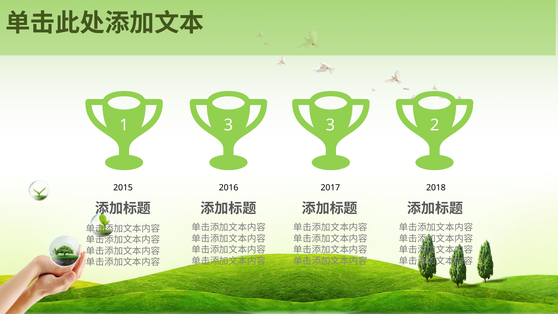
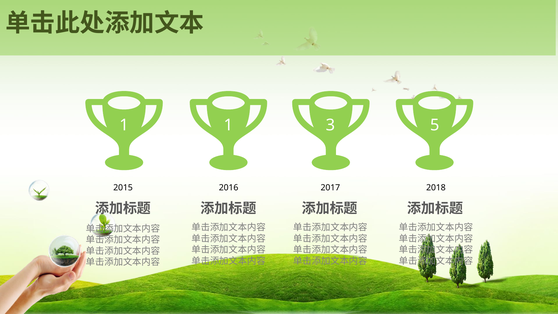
1 3: 3 -> 1 (228, 125)
2: 2 -> 5 (435, 125)
